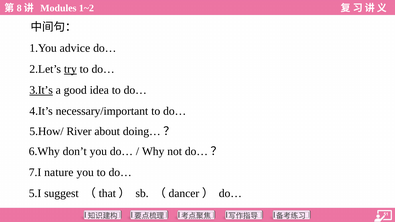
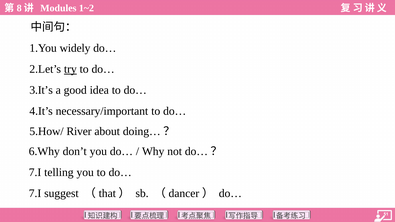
advice: advice -> widely (75, 48)
3.It’s underline: present -> none (41, 90)
nature: nature -> telling (59, 172)
5.I: 5.I -> 7.I (35, 193)
